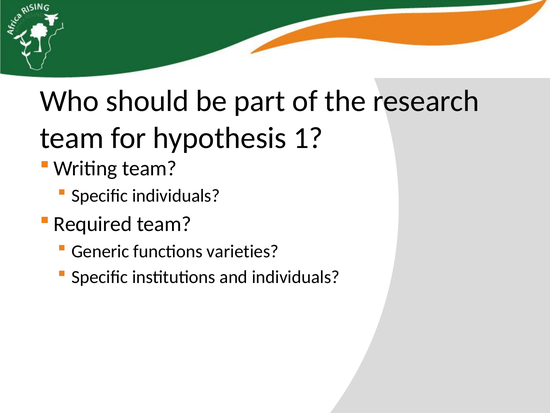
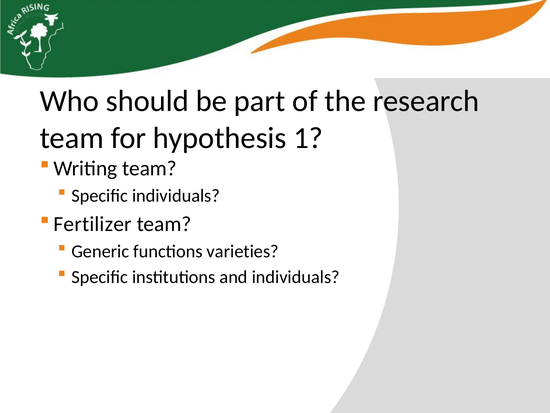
Required: Required -> Fertilizer (93, 224)
